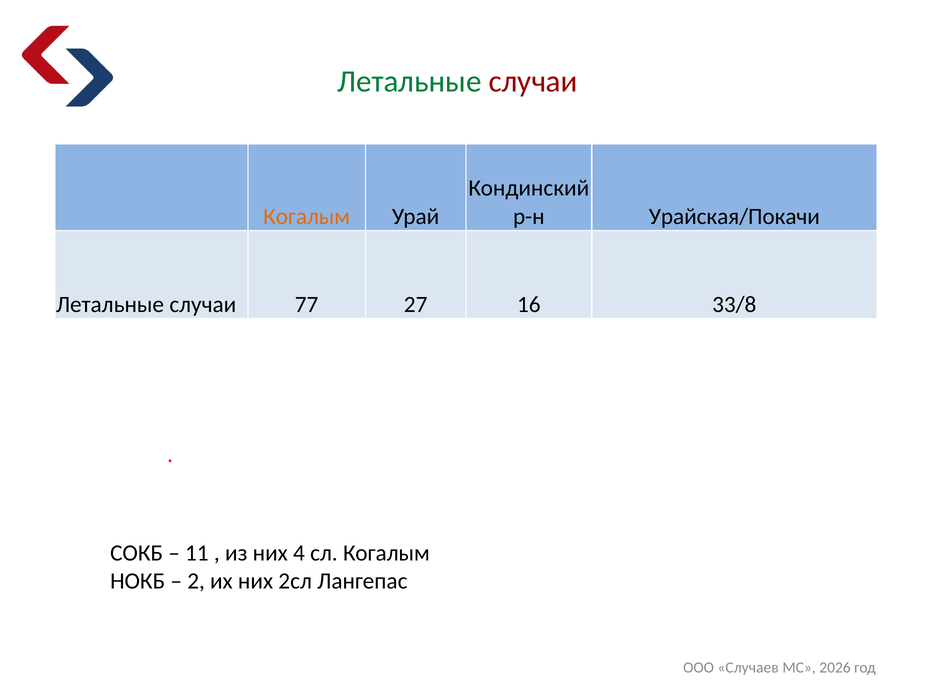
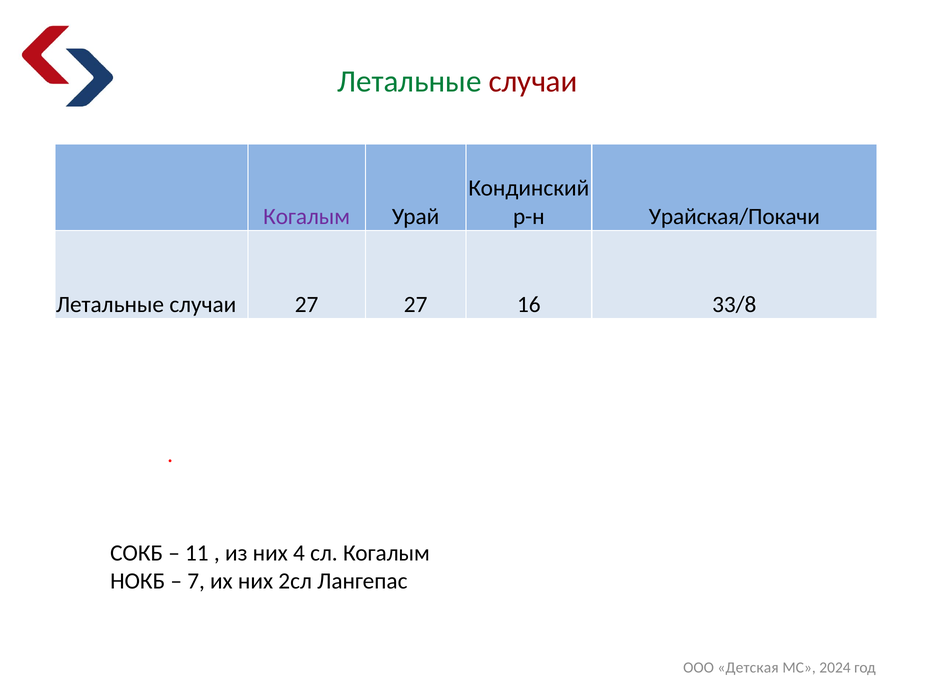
Когалым colour: orange -> purple (307, 216)
случаи 77: 77 -> 27 (307, 304)
2: 2 -> 7 (196, 581)
Случаев: Случаев -> Детская (748, 668)
2026: 2026 -> 2024 (835, 668)
